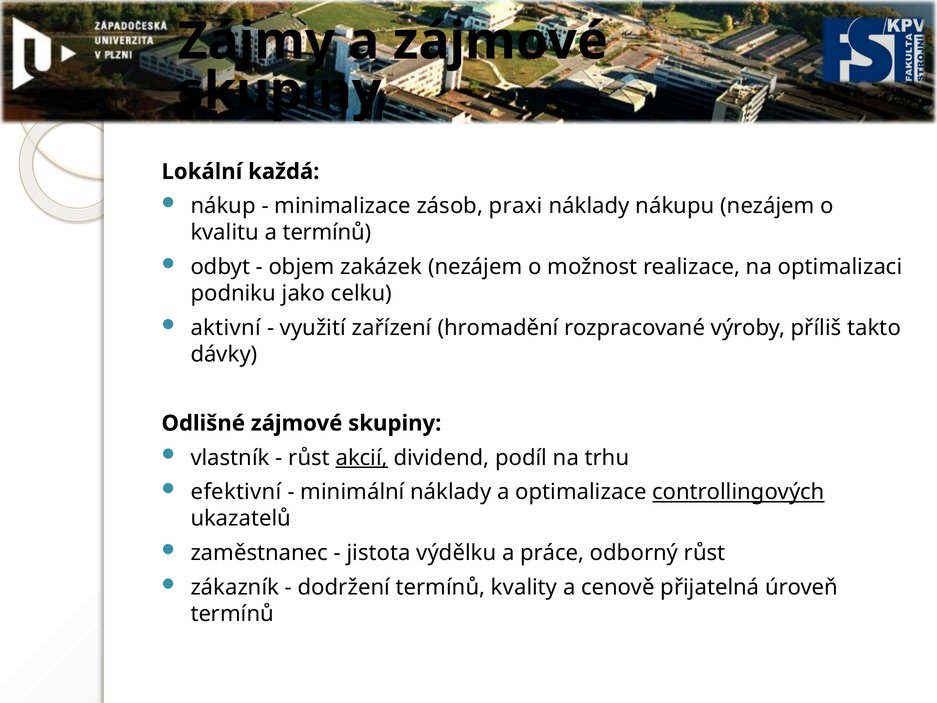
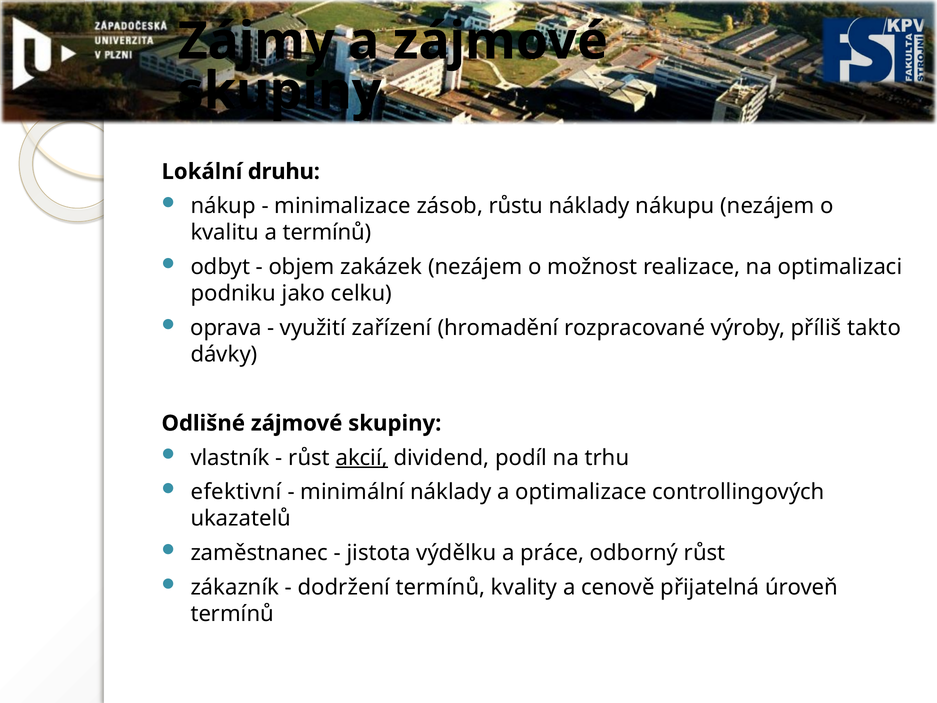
každá: každá -> druhu (284, 172)
praxi: praxi -> růstu (516, 206)
aktivní: aktivní -> oprava (226, 328)
controllingových underline: present -> none (738, 492)
